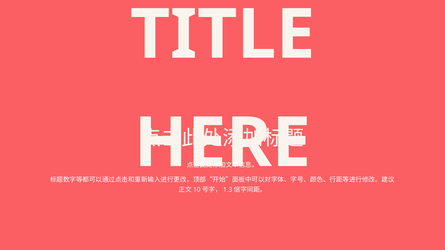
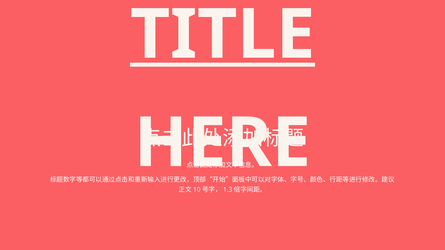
TITLE underline: none -> present (223, 35)
